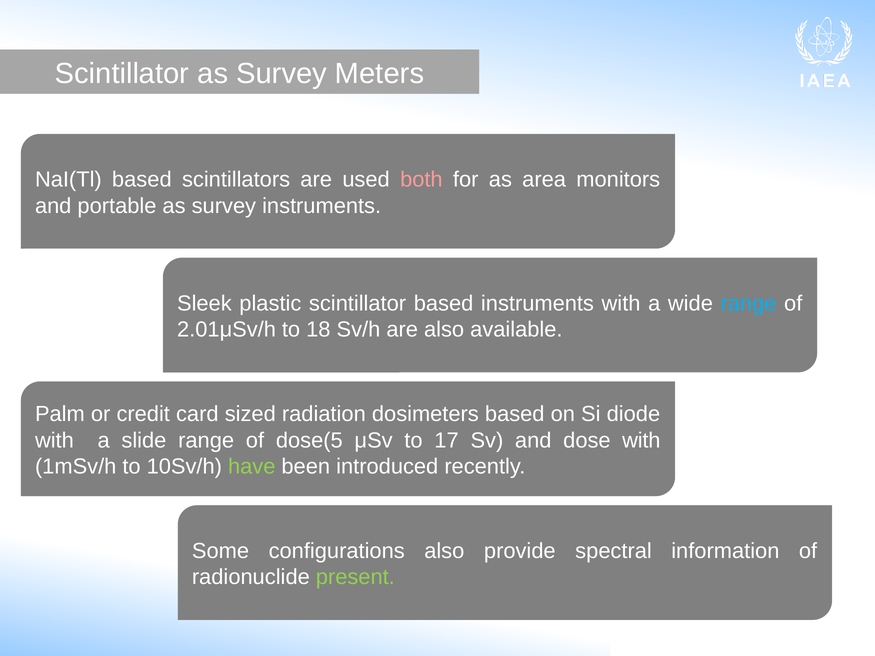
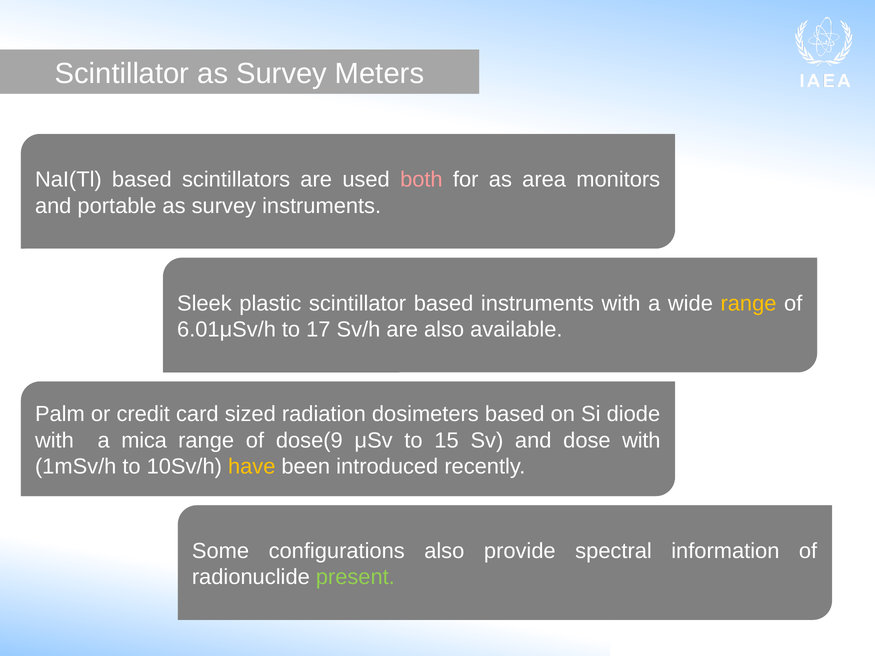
range colour: light blue -> yellow (749, 304)
2.01μSv/h: 2.01μSv/h -> 6.01μSv/h (227, 330)
18: 18 -> 17 (318, 330)
slide: slide -> mica (144, 440)
dose(5: dose(5 -> dose(9 (309, 440)
17: 17 -> 15 (447, 440)
have colour: light green -> yellow (252, 467)
